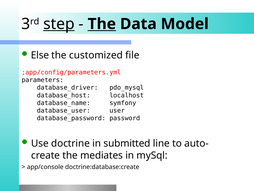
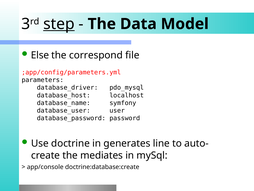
The underline: present -> none (102, 24)
customized: customized -> correspond (96, 55)
submitted: submitted -> generates (127, 143)
